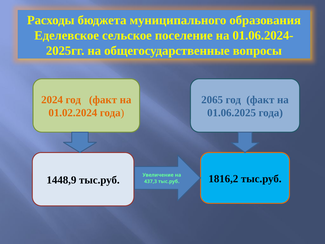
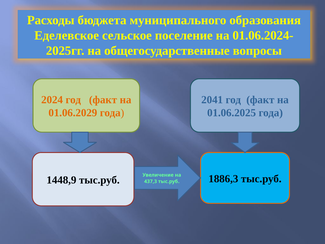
2065: 2065 -> 2041 (212, 100)
01.02.2024: 01.02.2024 -> 01.06.2029 (73, 113)
1816,2: 1816,2 -> 1886,3 (223, 178)
